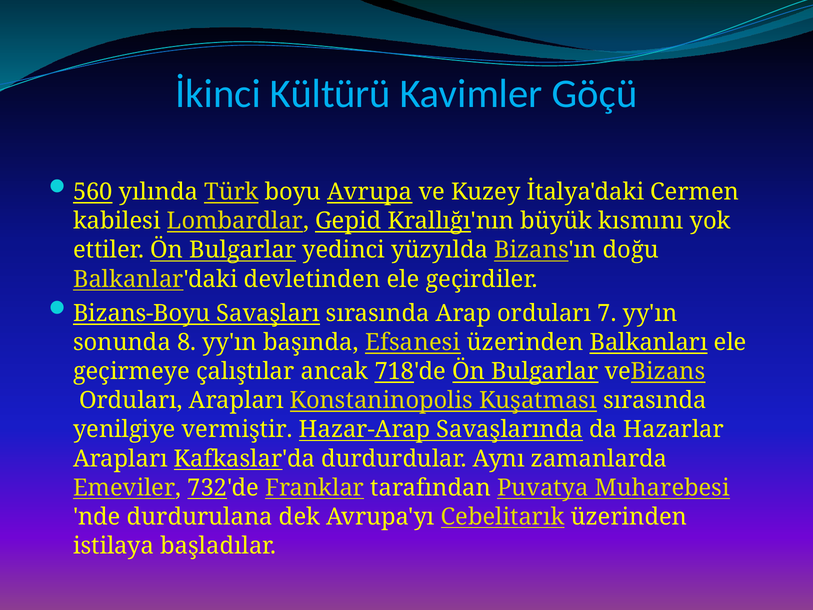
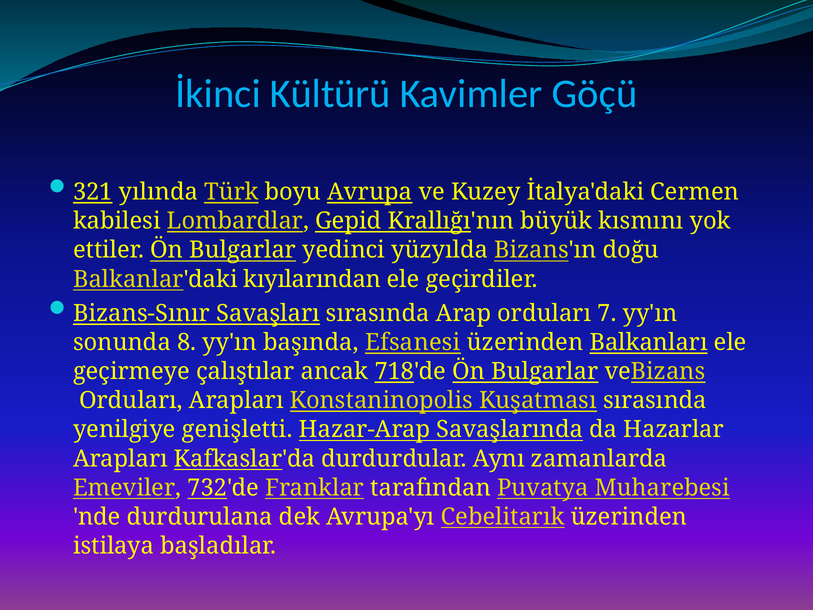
560: 560 -> 321 (93, 192)
devletinden: devletinden -> kıyılarından (312, 279)
Bizans-Boyu: Bizans-Boyu -> Bizans-Sınır (142, 313)
vermiştir: vermiştir -> genişletti (237, 429)
